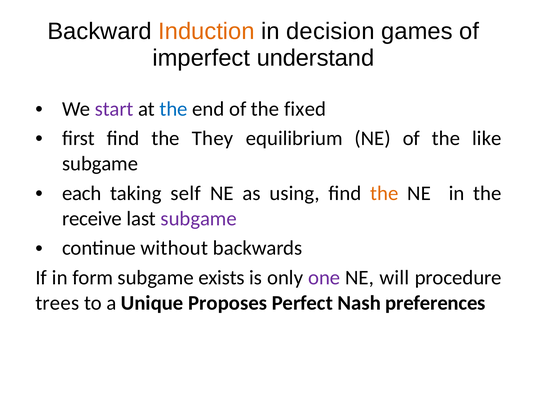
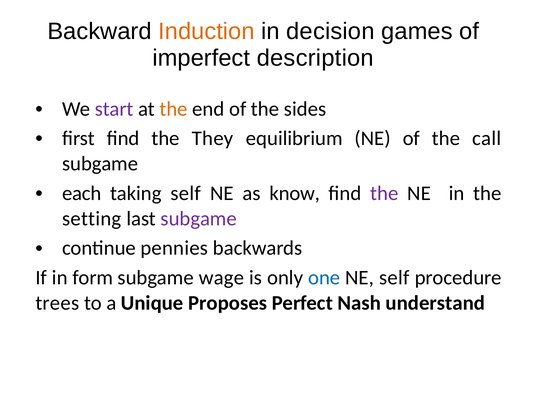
understand: understand -> description (315, 58)
the colour: blue -> orange (174, 109)
fixed: fixed -> sides (305, 109)
like: like -> call (487, 139)
using: using -> know (295, 193)
the colour: orange -> purple (384, 193)
receive: receive -> setting (92, 219)
without: without -> pennies (174, 248)
exists: exists -> wage (221, 278)
one colour: purple -> blue (324, 278)
NE will: will -> self (394, 278)
preferences: preferences -> understand (435, 303)
